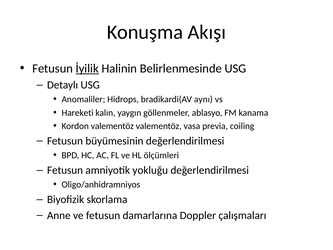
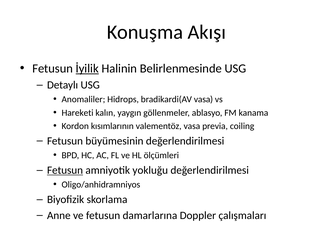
bradikardi(AV aynı: aynı -> vasa (203, 99)
Kordon valementöz: valementöz -> kısımlarının (112, 126)
Fetusun underline: none -> present (65, 170)
